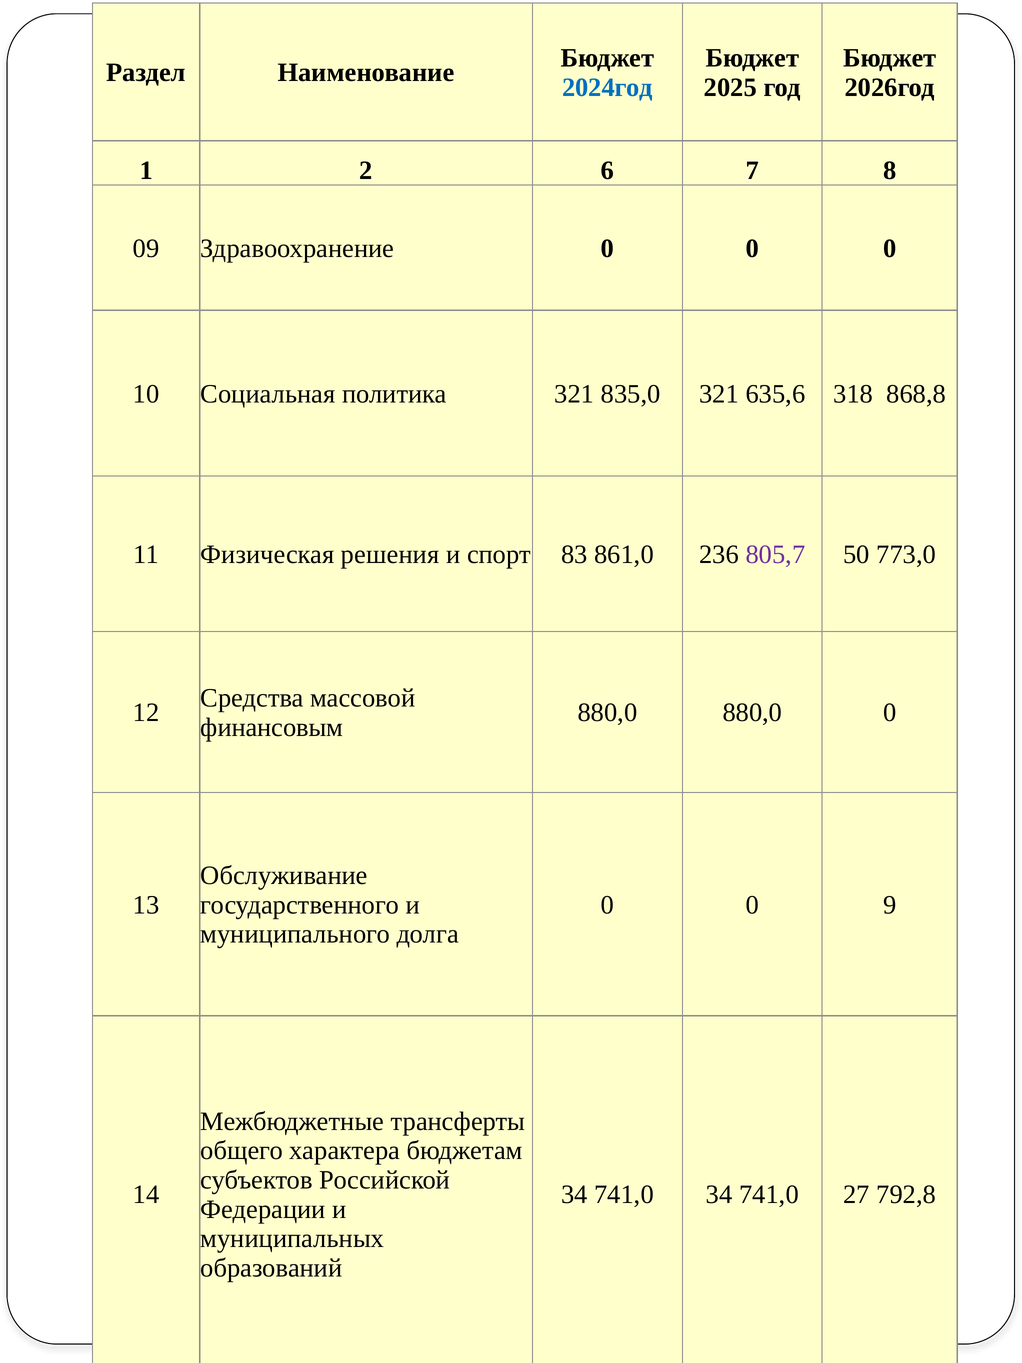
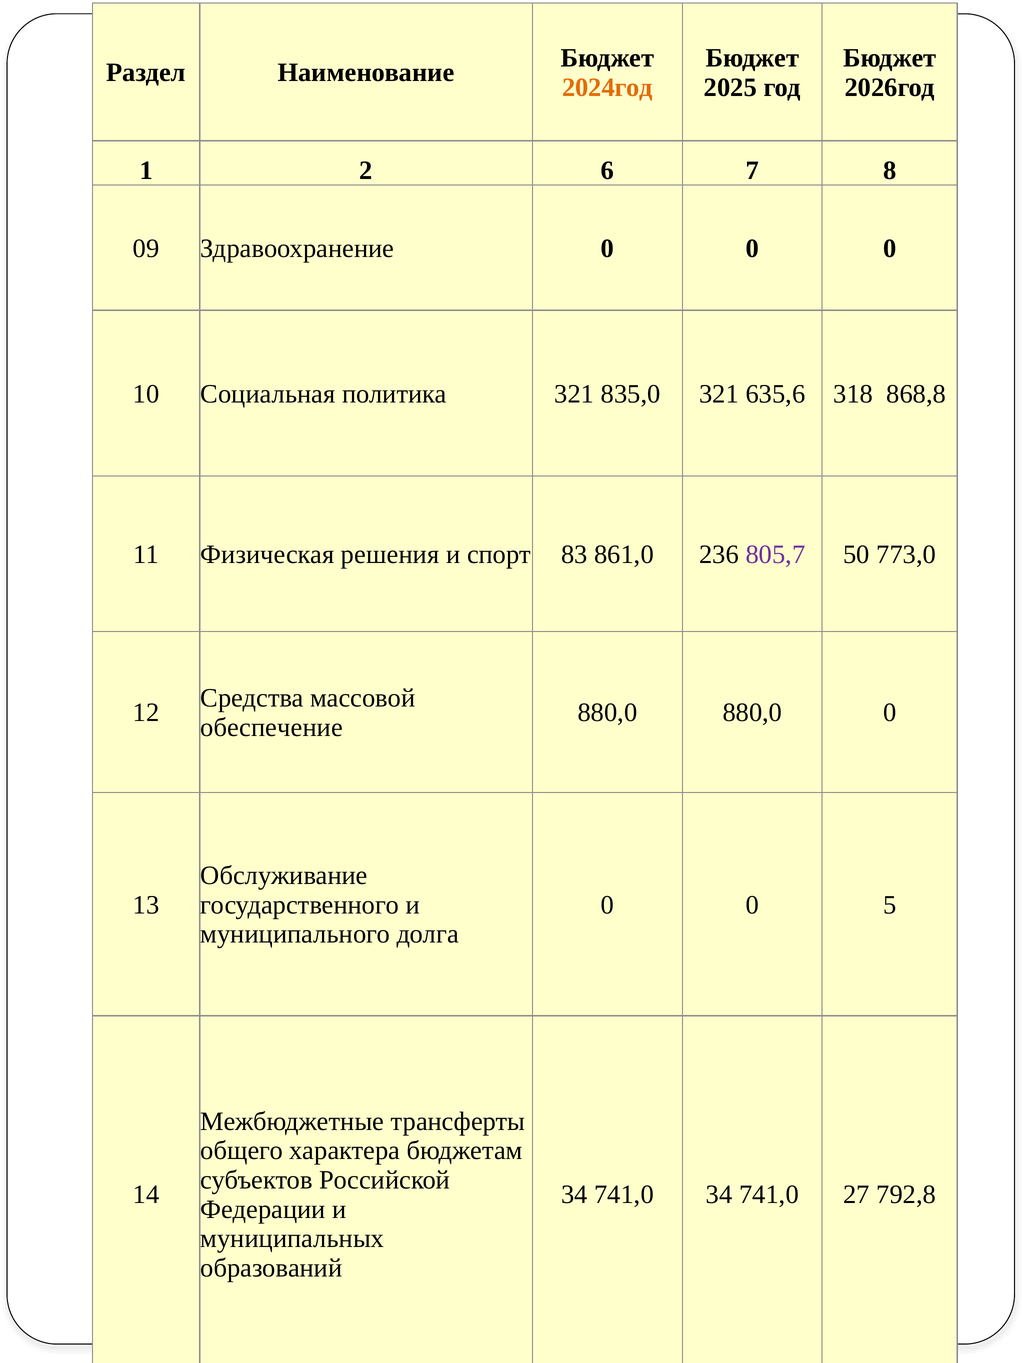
2024год colour: blue -> orange (608, 87)
финансовым: финансовым -> обеспечение (272, 727)
9: 9 -> 5 (890, 905)
